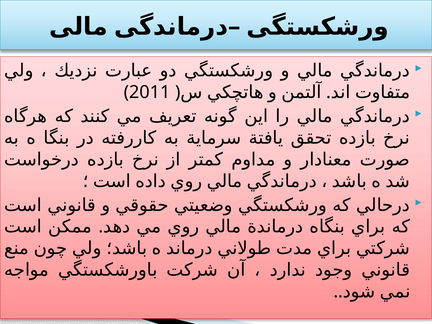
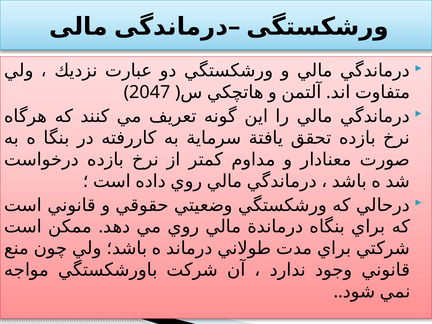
2011: 2011 -> 2047 (150, 92)
